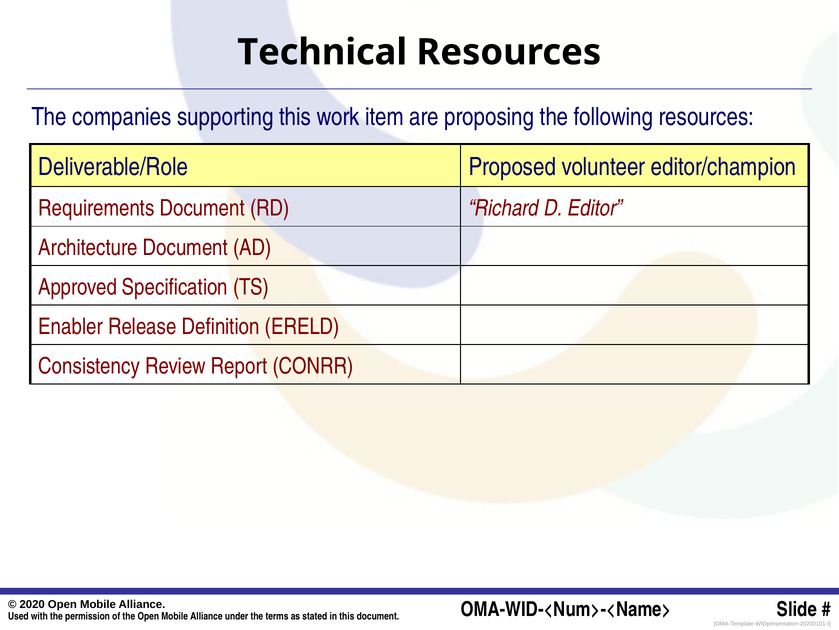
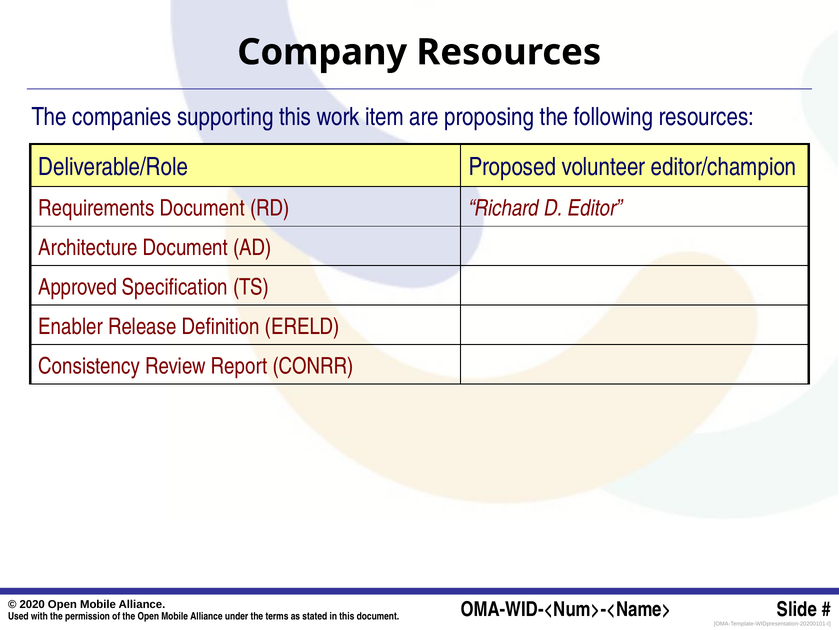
Technical: Technical -> Company (322, 52)
